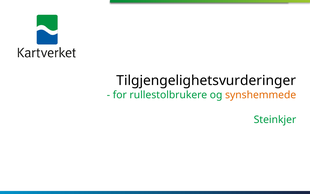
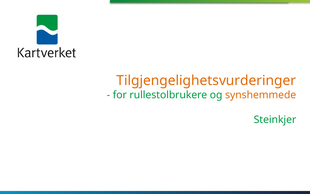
Tilgjengelighetsvurderinger colour: black -> orange (206, 81)
